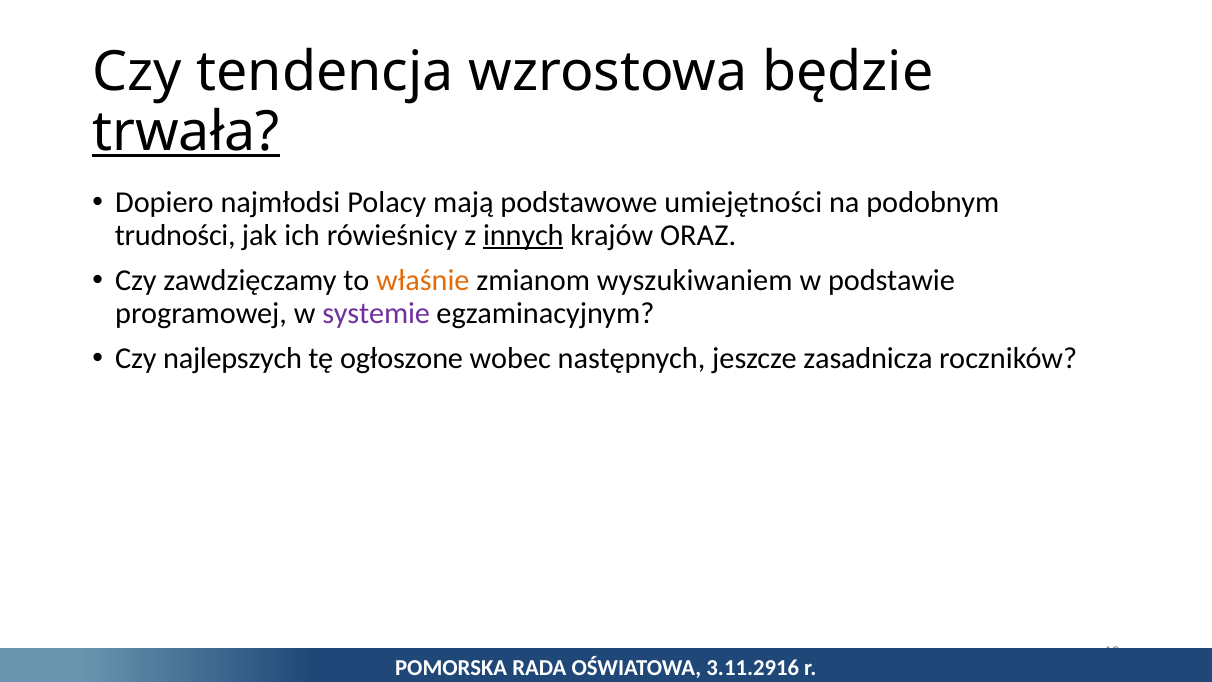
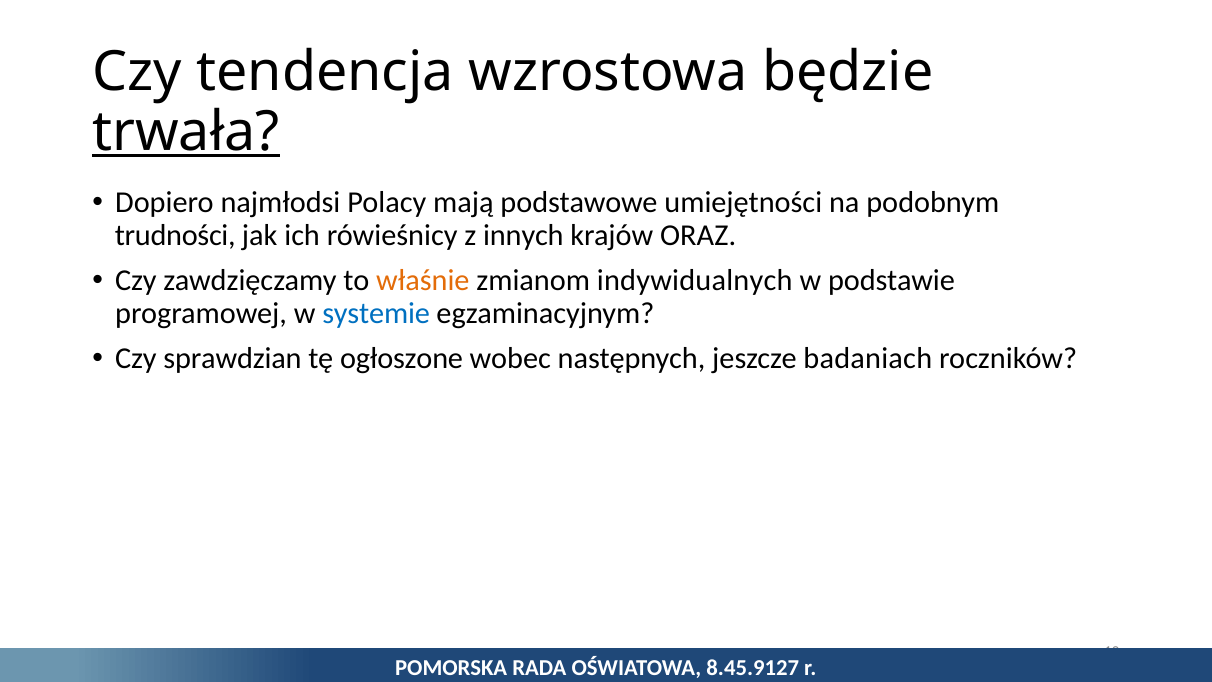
innych underline: present -> none (523, 235)
wyszukiwaniem: wyszukiwaniem -> indywidualnych (695, 280)
systemie colour: purple -> blue (376, 313)
najlepszych: najlepszych -> sprawdzian (233, 358)
zasadnicza: zasadnicza -> badaniach (868, 358)
3.11.2916: 3.11.2916 -> 8.45.9127 (753, 667)
